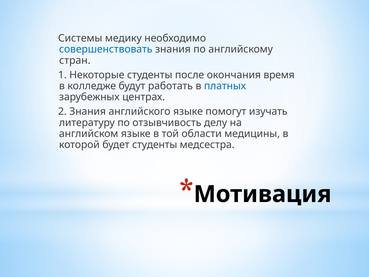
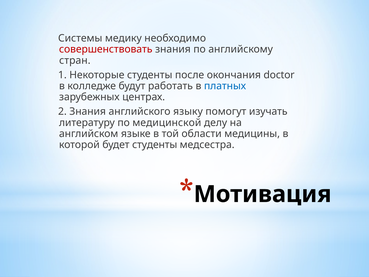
совершенствовать colour: blue -> red (106, 49)
время: время -> doctor (279, 75)
английского языке: языке -> языку (188, 111)
отзывчивость: отзывчивость -> медицинской (167, 123)
